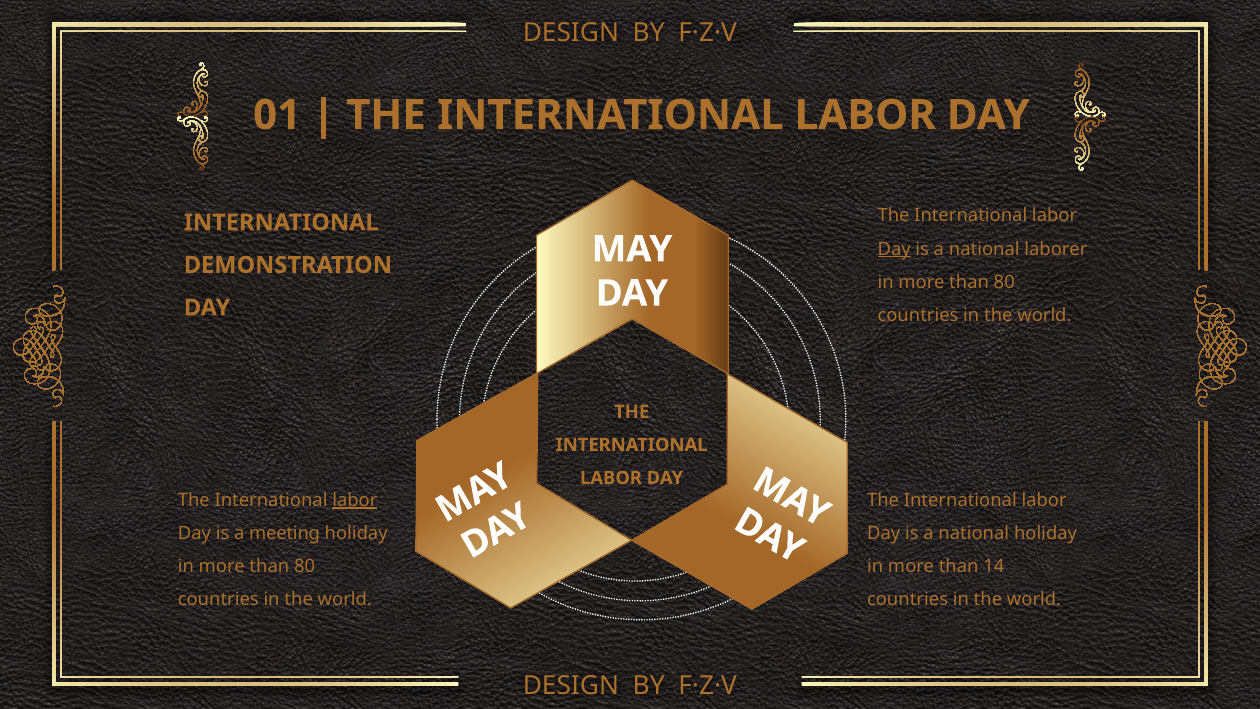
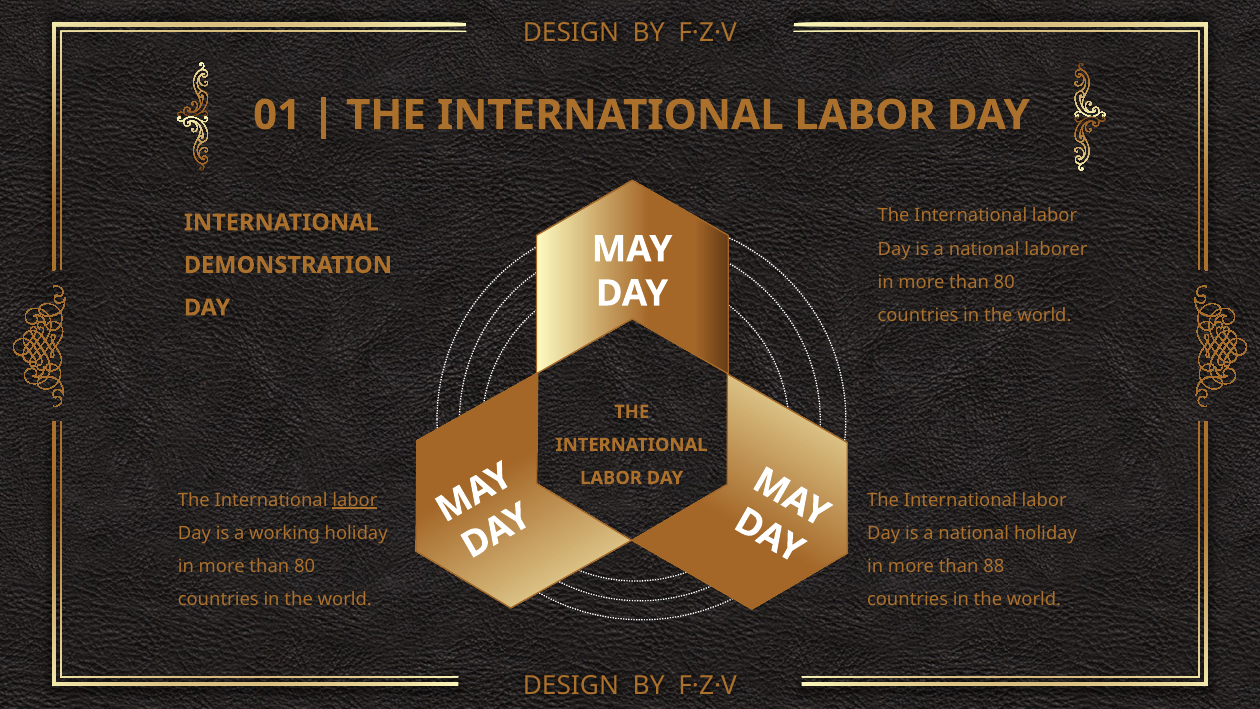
Day underline: present -> none (894, 249)
meeting: meeting -> working (284, 533)
14: 14 -> 88 (994, 566)
